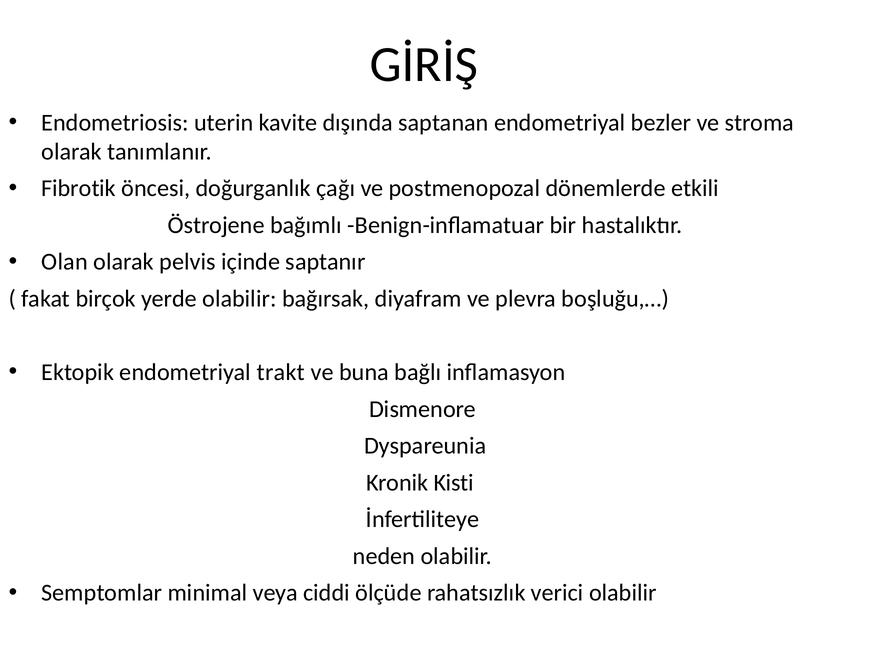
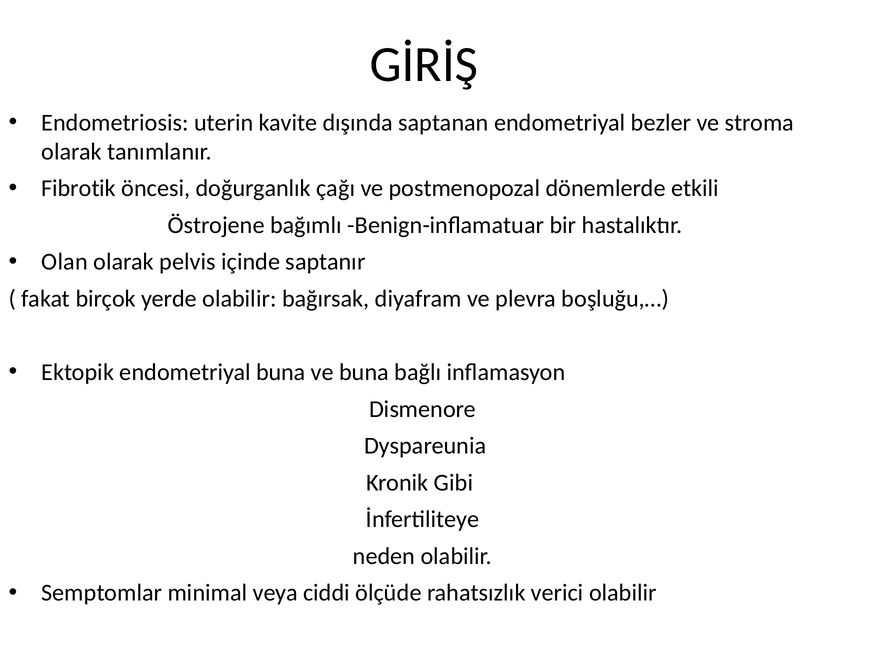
endometriyal trakt: trakt -> buna (281, 372)
Kisti: Kisti -> Gibi (454, 483)
